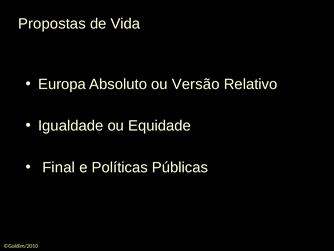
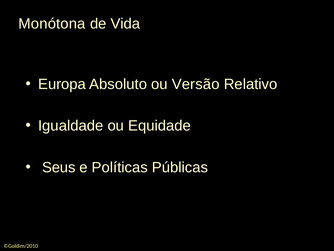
Propostas: Propostas -> Monótona (52, 24)
Final: Final -> Seus (59, 167)
